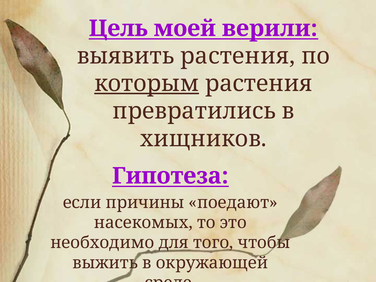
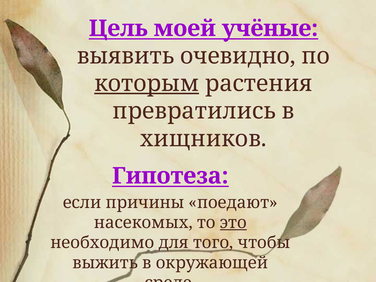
верили: верили -> учёные (270, 28)
выявить растения: растения -> очевидно (238, 56)
это underline: none -> present (233, 223)
